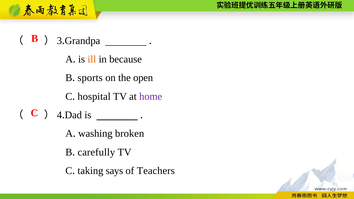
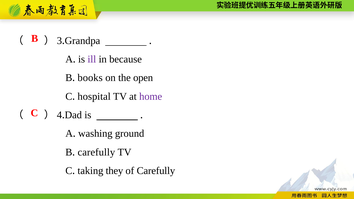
ill colour: orange -> purple (92, 59)
sports: sports -> books (90, 78)
broken: broken -> ground (130, 134)
says: says -> they (114, 171)
of Teachers: Teachers -> Carefully (156, 171)
